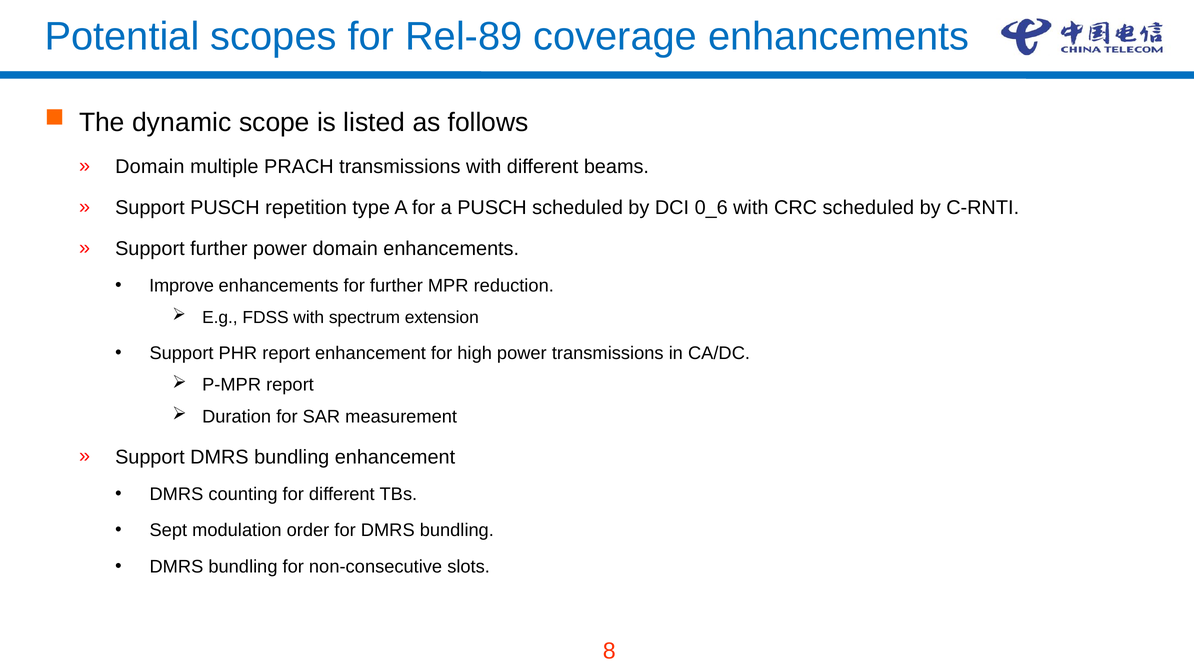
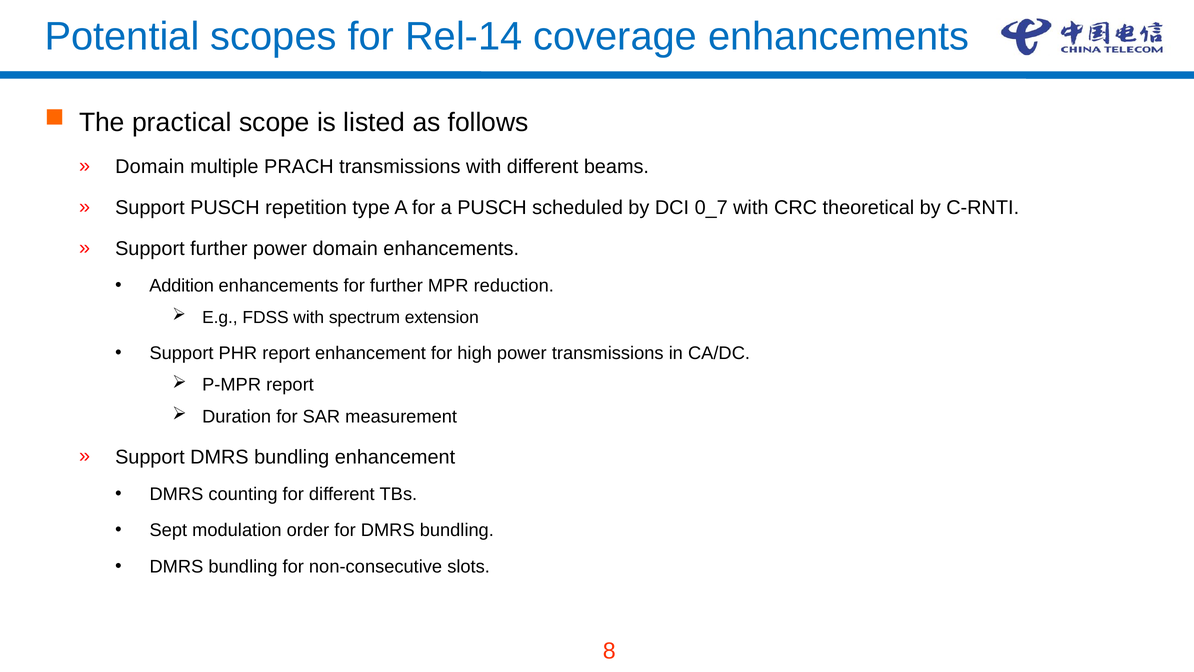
Rel-89: Rel-89 -> Rel-14 (464, 37)
dynamic: dynamic -> practical (182, 122)
0_6: 0_6 -> 0_7 (711, 208)
CRC scheduled: scheduled -> theoretical (868, 208)
Improve: Improve -> Addition (182, 286)
